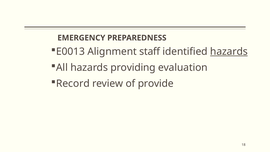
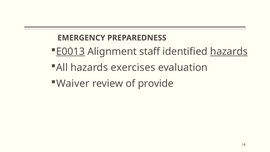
E0013 underline: none -> present (71, 52)
providing: providing -> exercises (133, 68)
Record: Record -> Waiver (73, 84)
